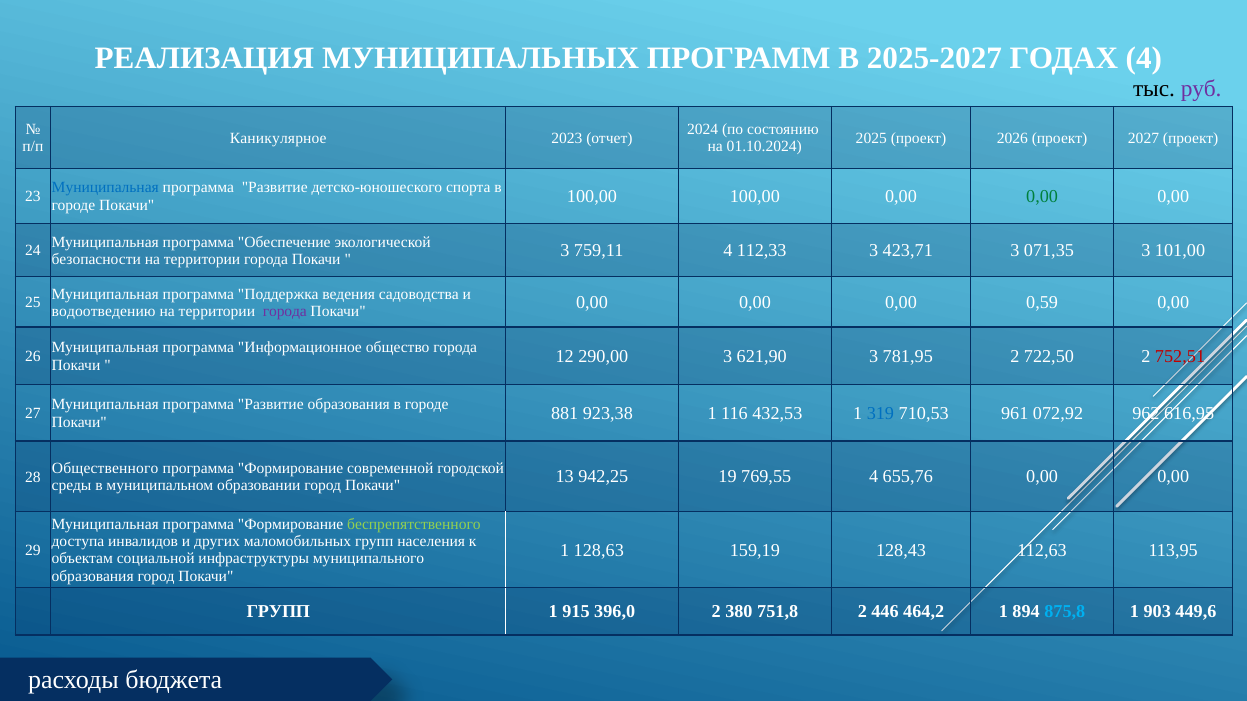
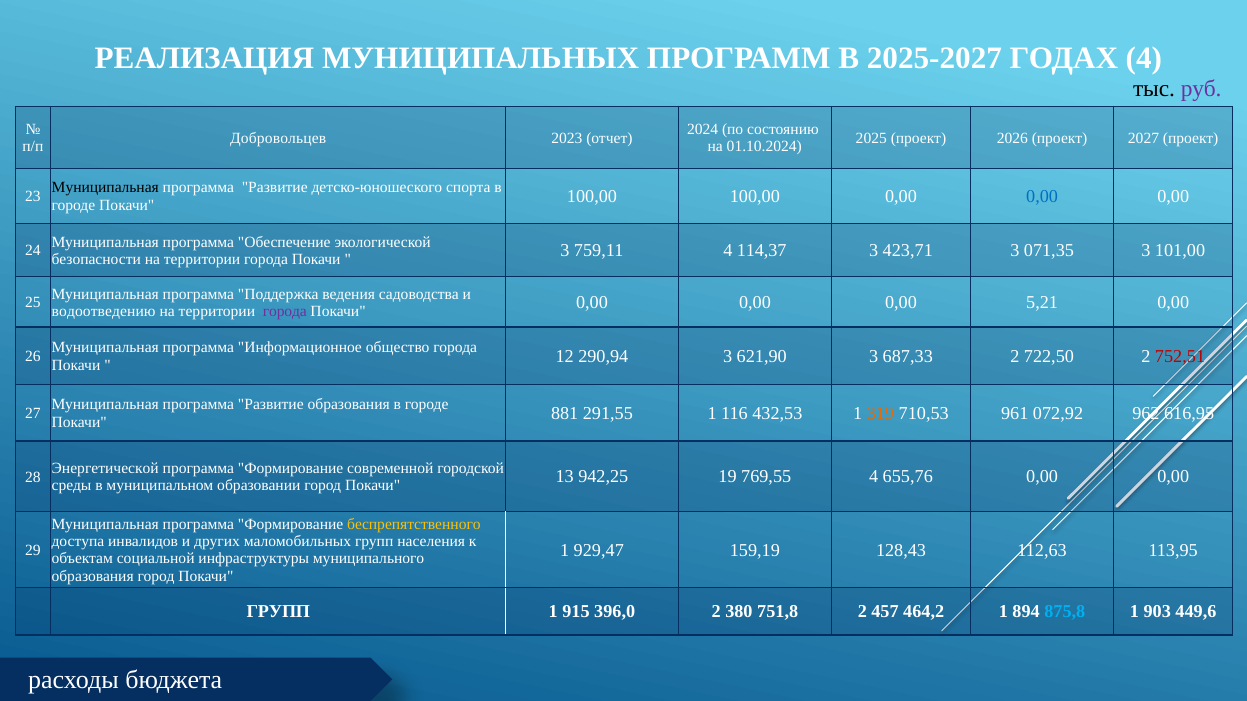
Каникулярное: Каникулярное -> Добровольцев (278, 138)
Муниципальная colour: blue -> black (105, 188)
0,00 colour: green -> blue (1042, 197)
112,33: 112,33 -> 114,37 (762, 251)
0,59: 0,59 -> 5,21 (1042, 303)
290,00: 290,00 -> 290,94 (603, 357)
781,95: 781,95 -> 687,33 (908, 357)
923,38: 923,38 -> 291,55 (608, 414)
319 colour: blue -> orange (880, 414)
Общественного: Общественного -> Энергетической (105, 469)
беспрепятственного colour: light green -> yellow (414, 524)
128,63: 128,63 -> 929,47 (599, 550)
446: 446 -> 457 (885, 612)
